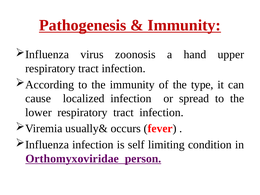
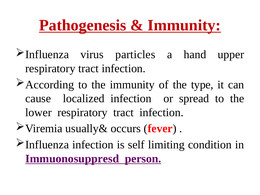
zoonosis: zoonosis -> particles (135, 55)
Orthomyxoviridae: Orthomyxoviridae -> Immuonosuppresd (72, 159)
